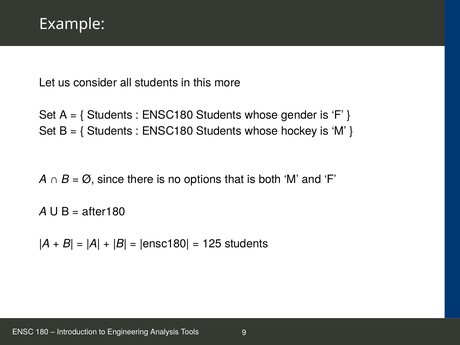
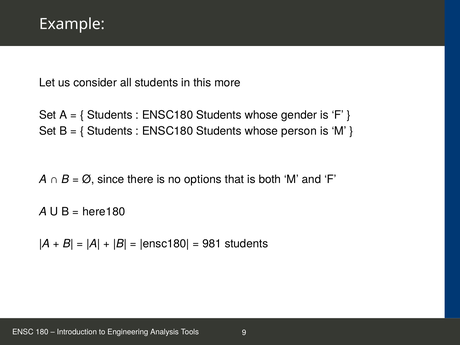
hockey: hockey -> person (299, 131)
after180: after180 -> here180 (104, 212)
125: 125 -> 981 (212, 244)
